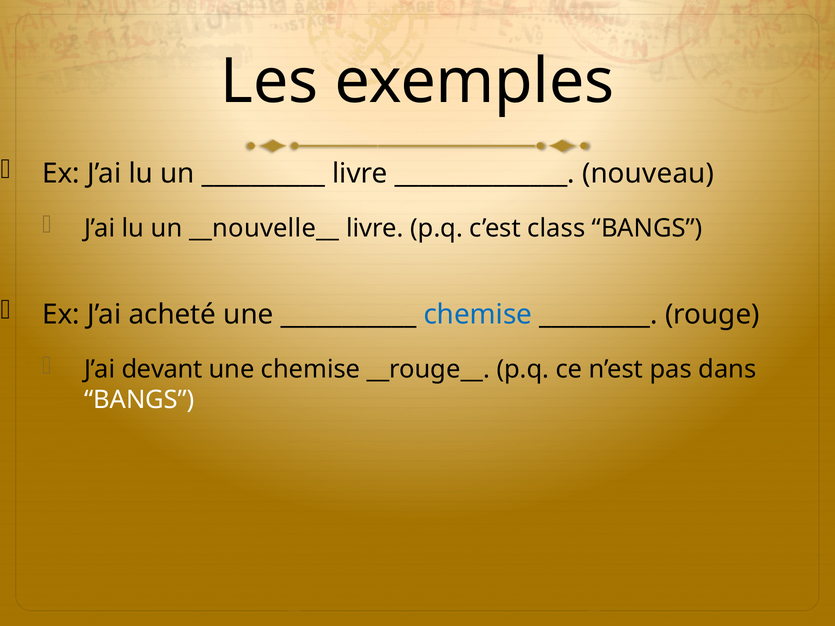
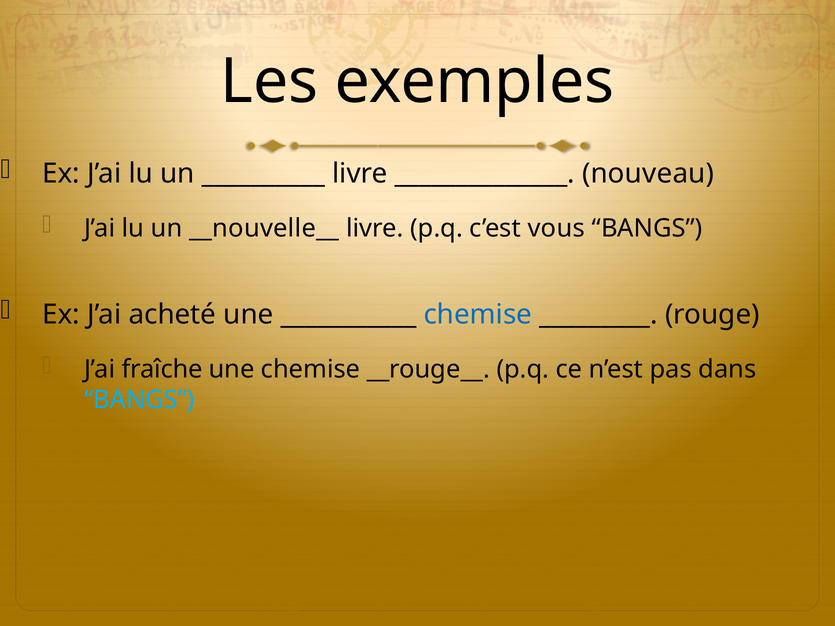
class: class -> vous (556, 228)
devant: devant -> fraîche (162, 370)
BANGS colour: white -> light blue (139, 400)
